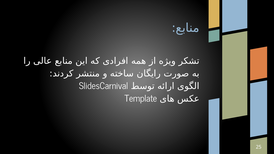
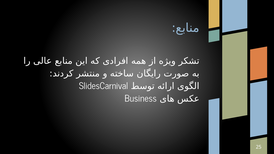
Template: Template -> Business (141, 99)
